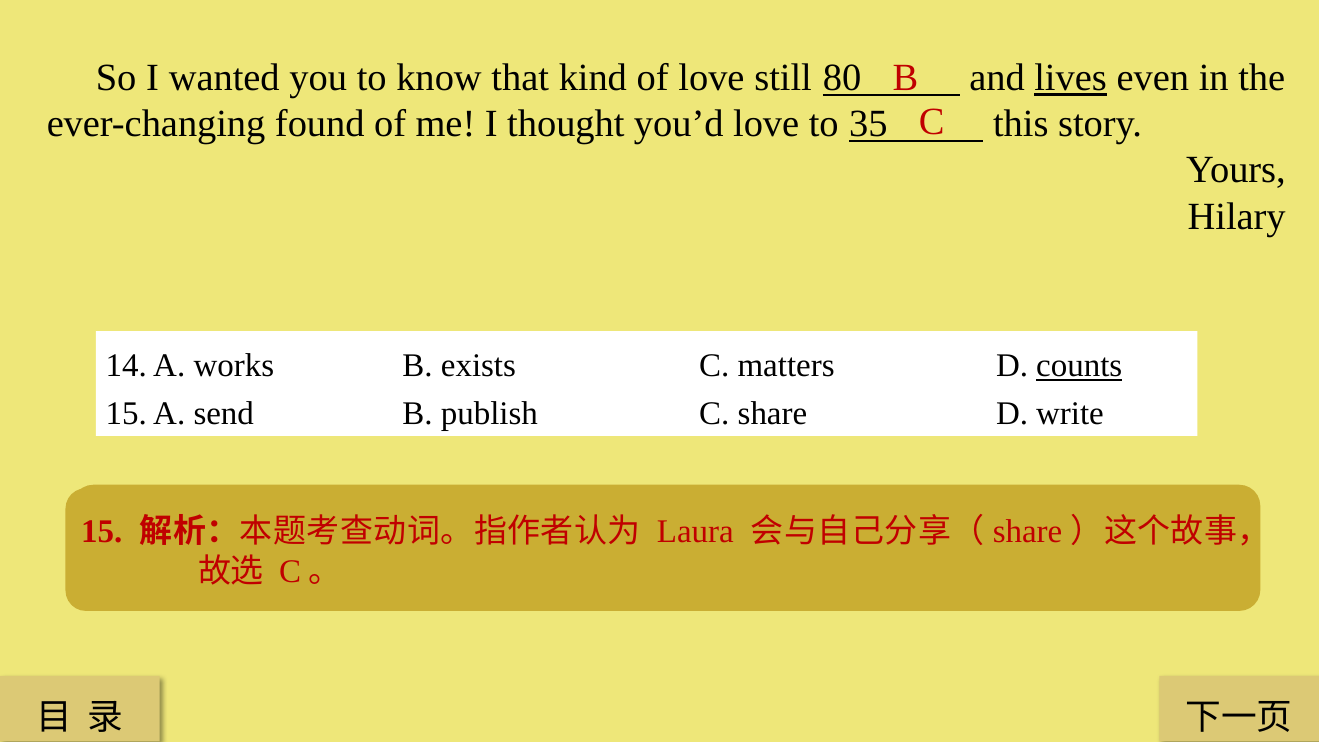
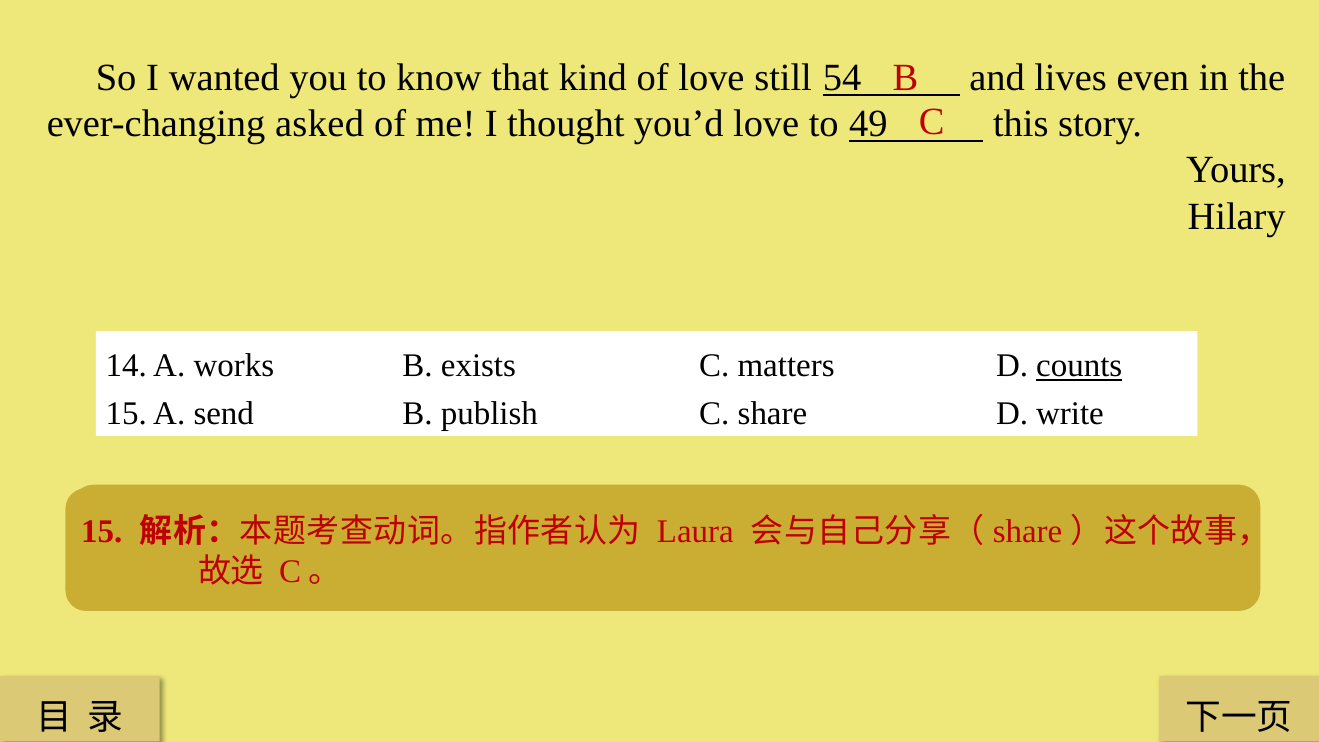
80: 80 -> 54 (842, 78)
lives underline: present -> none (1071, 78)
found: found -> asked (320, 124)
35: 35 -> 49 (868, 124)
